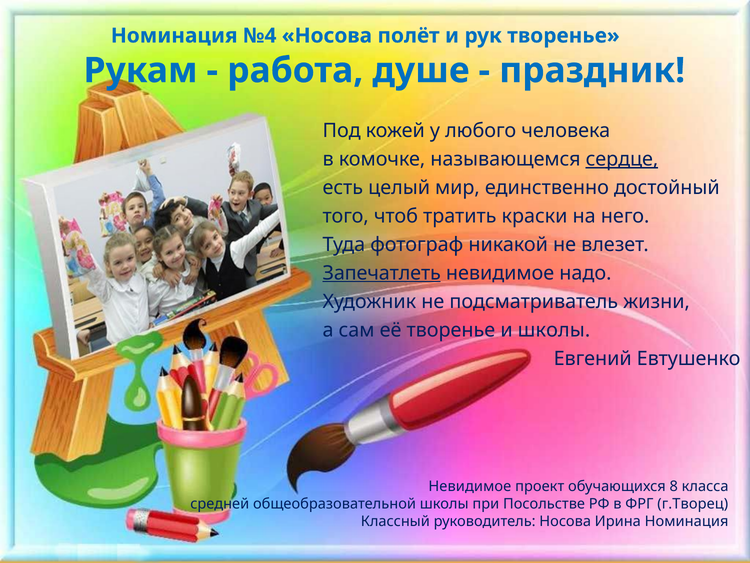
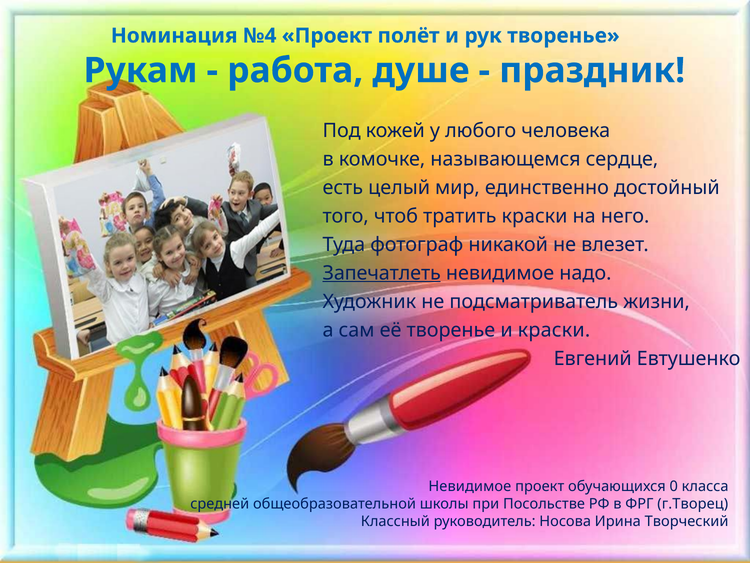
№4 Носова: Носова -> Проект (327, 36)
сердце underline: present -> none (622, 159)
и школы: школы -> краски (554, 330)
8: 8 -> 0 (674, 486)
Ирина Номинация: Номинация -> Творческий (687, 521)
